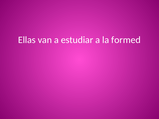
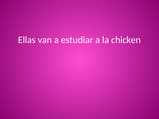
formed: formed -> chicken (126, 40)
